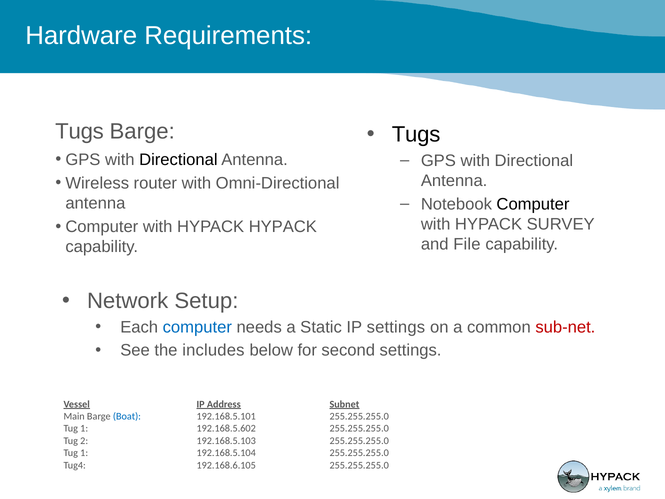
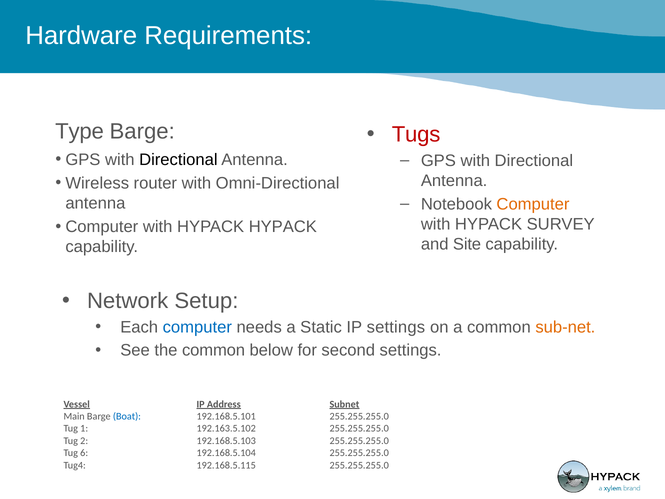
Tugs: Tugs -> Type (80, 131)
Tugs colour: black -> red (416, 135)
Computer colour: black -> orange (533, 204)
File: File -> Site (467, 244)
sub-net colour: red -> orange (565, 327)
the includes: includes -> common (214, 350)
192.168.5.602: 192.168.5.602 -> 192.163.5.102 (226, 428)
1: 1 -> 6 (84, 453)
192.168.6.105: 192.168.6.105 -> 192.168.5.115 (226, 465)
